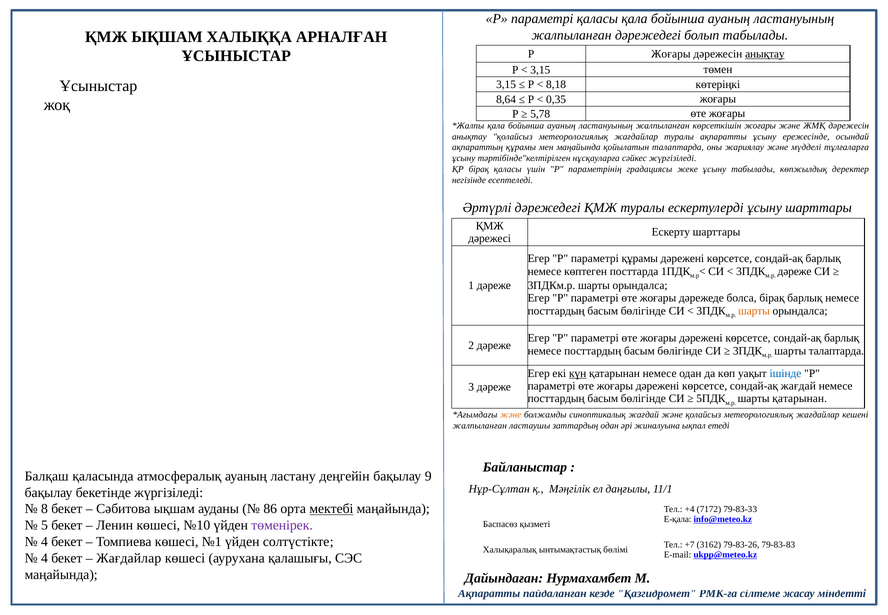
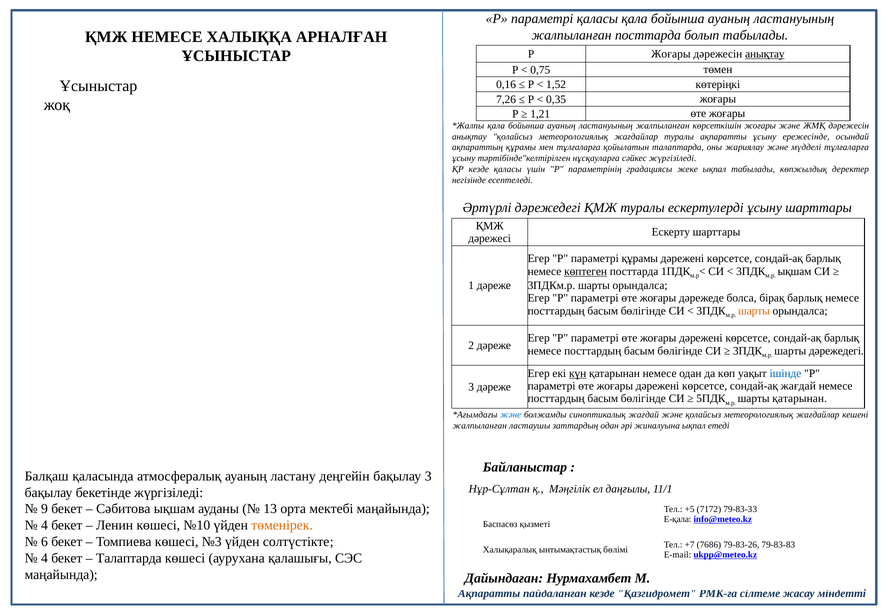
жалпыланған дәрежедегі: дәрежедегі -> посттарда (648, 35)
ҚМЖ ЫҚШАМ: ЫҚШАМ -> НЕМЕСЕ (167, 37)
3,15: 3,15 -> 0,75 (540, 70)
3,15: 3,15 -> 0,16 (506, 85)
8,18: 8,18 -> 1,52 (556, 85)
8,64: 8,64 -> 7,26 (506, 99)
5,78: 5,78 -> 1,21 (540, 114)
мен маңайында: маңайында -> тұлғаларға (579, 147)
ҚР бірақ: бірақ -> кезде (479, 169)
жеке ұсыну: ұсыну -> ықпал (714, 169)
көптеген underline: none -> present (586, 271)
дәреже: дәреже -> ықшам (795, 271)
шарты талаптарда: талаптарда -> дәрежедегі (836, 351)
және colour: orange -> blue (511, 415)
бақылау 9: 9 -> 3 (428, 476)
8: 8 -> 9 (44, 509)
86: 86 -> 13 (270, 509)
мектебі underline: present -> none (331, 509)
+4: +4 -> +5 (690, 509)
5: 5 -> 4 (44, 525)
төменірек colour: purple -> orange (282, 525)
4: 4 -> 6 (44, 542)
№1: №1 -> №3 (212, 542)
3162: 3162 -> 7686 (709, 545)
Жағдайлар: Жағдайлар -> Талаптарда (129, 558)
